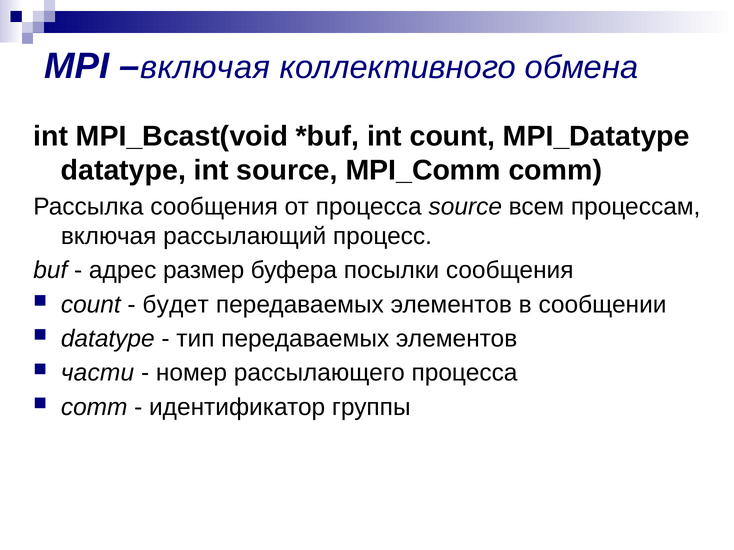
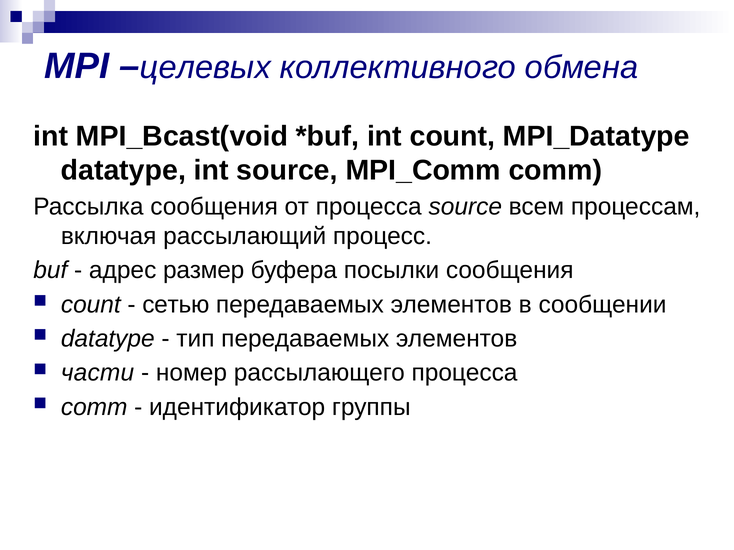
включая: включая -> целевых (205, 67)
будет: будет -> сетью (176, 305)
